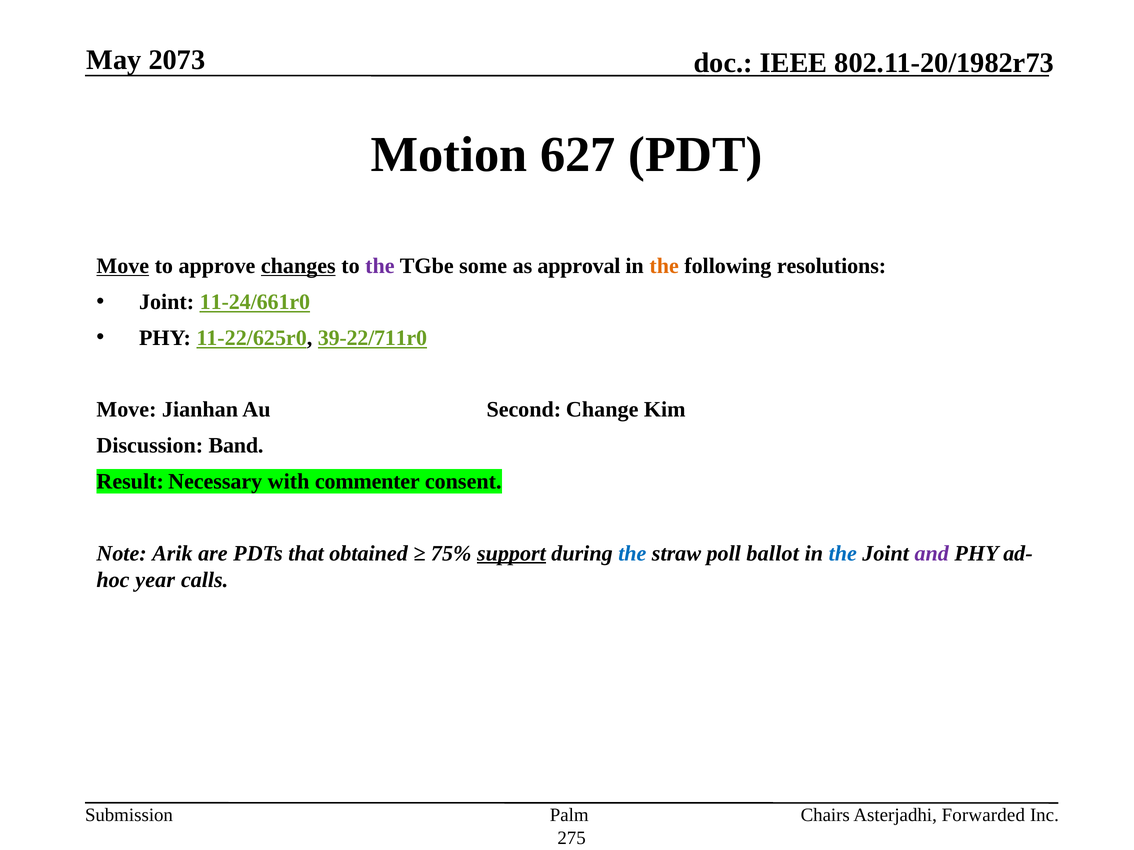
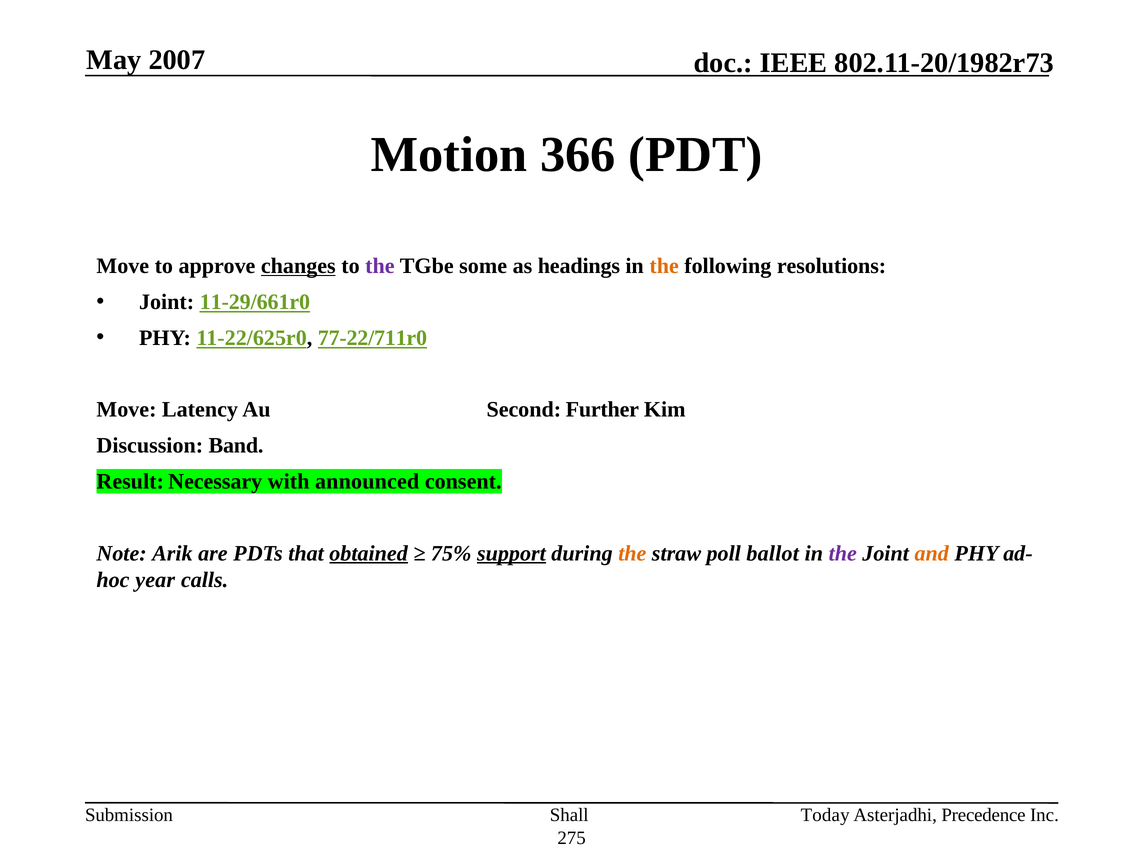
2073: 2073 -> 2007 (177, 60)
627: 627 -> 366 (578, 155)
Move underline: present -> none (123, 266)
approval: approval -> headings (579, 266)
11-24/661r0: 11-24/661r0 -> 11-29/661r0 (255, 302)
39-22/711r0: 39-22/711r0 -> 77-22/711r0 (372, 338)
Jianhan: Jianhan -> Latency (200, 410)
Change: Change -> Further (602, 410)
commenter: commenter -> announced (367, 482)
obtained underline: none -> present (369, 554)
the colour: blue -> orange (632, 554)
the colour: blue -> purple (843, 554)
and colour: purple -> orange (932, 554)
Palm: Palm -> Shall (569, 816)
Chairs: Chairs -> Today (825, 816)
Forwarded: Forwarded -> Precedence (984, 816)
